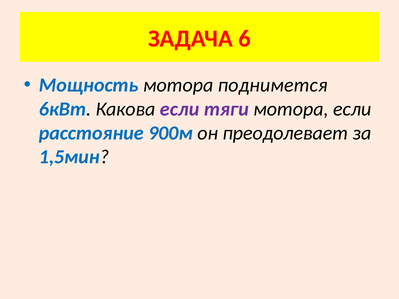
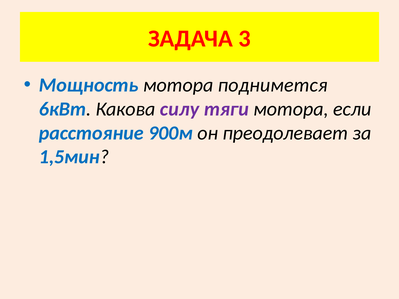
6: 6 -> 3 (245, 39)
Какова если: если -> силу (180, 109)
